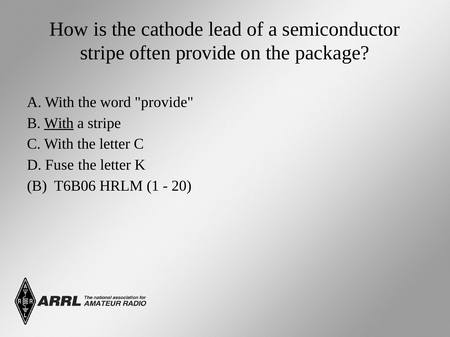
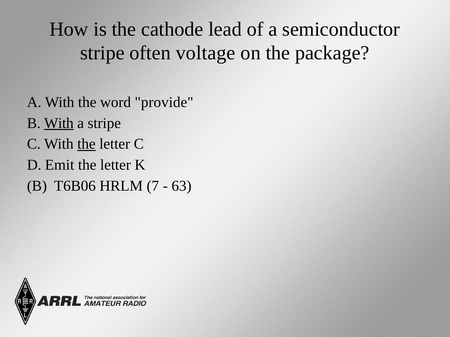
often provide: provide -> voltage (206, 53)
the underline: none -> present (86, 144)
Fuse: Fuse -> Emit (60, 165)
1: 1 -> 7 (153, 186)
20: 20 -> 63 (182, 186)
